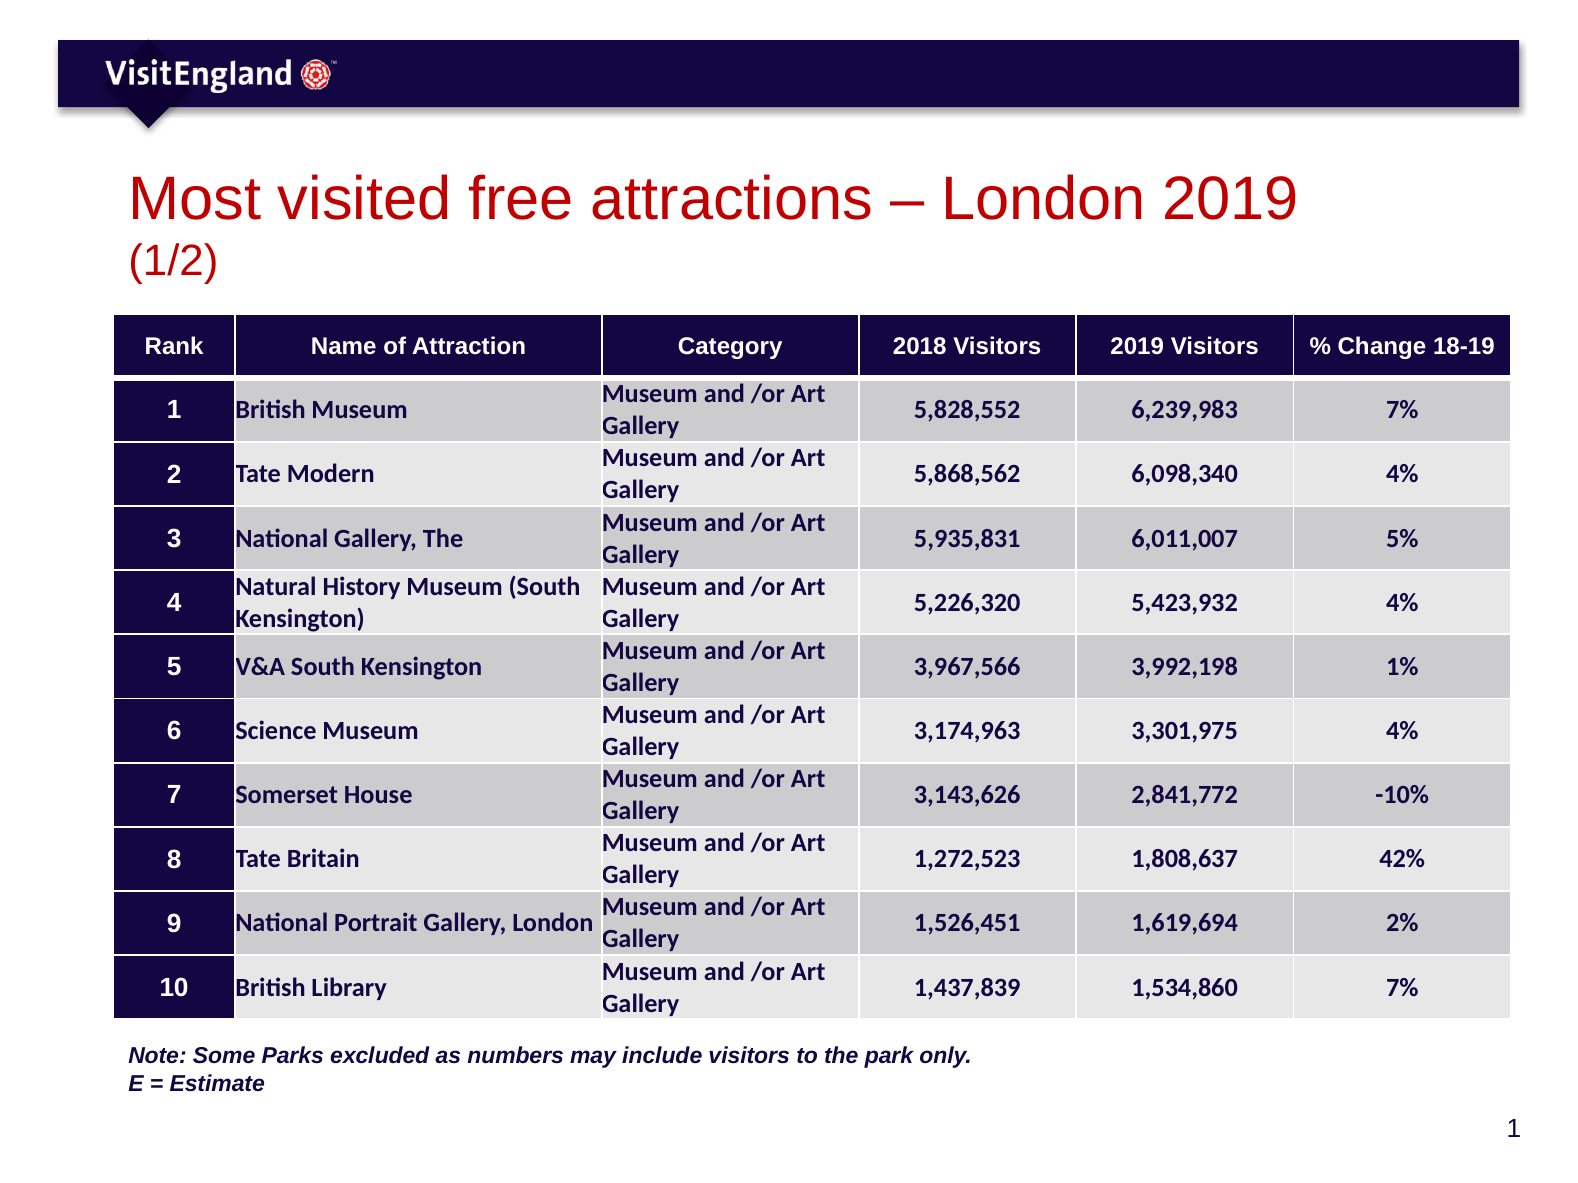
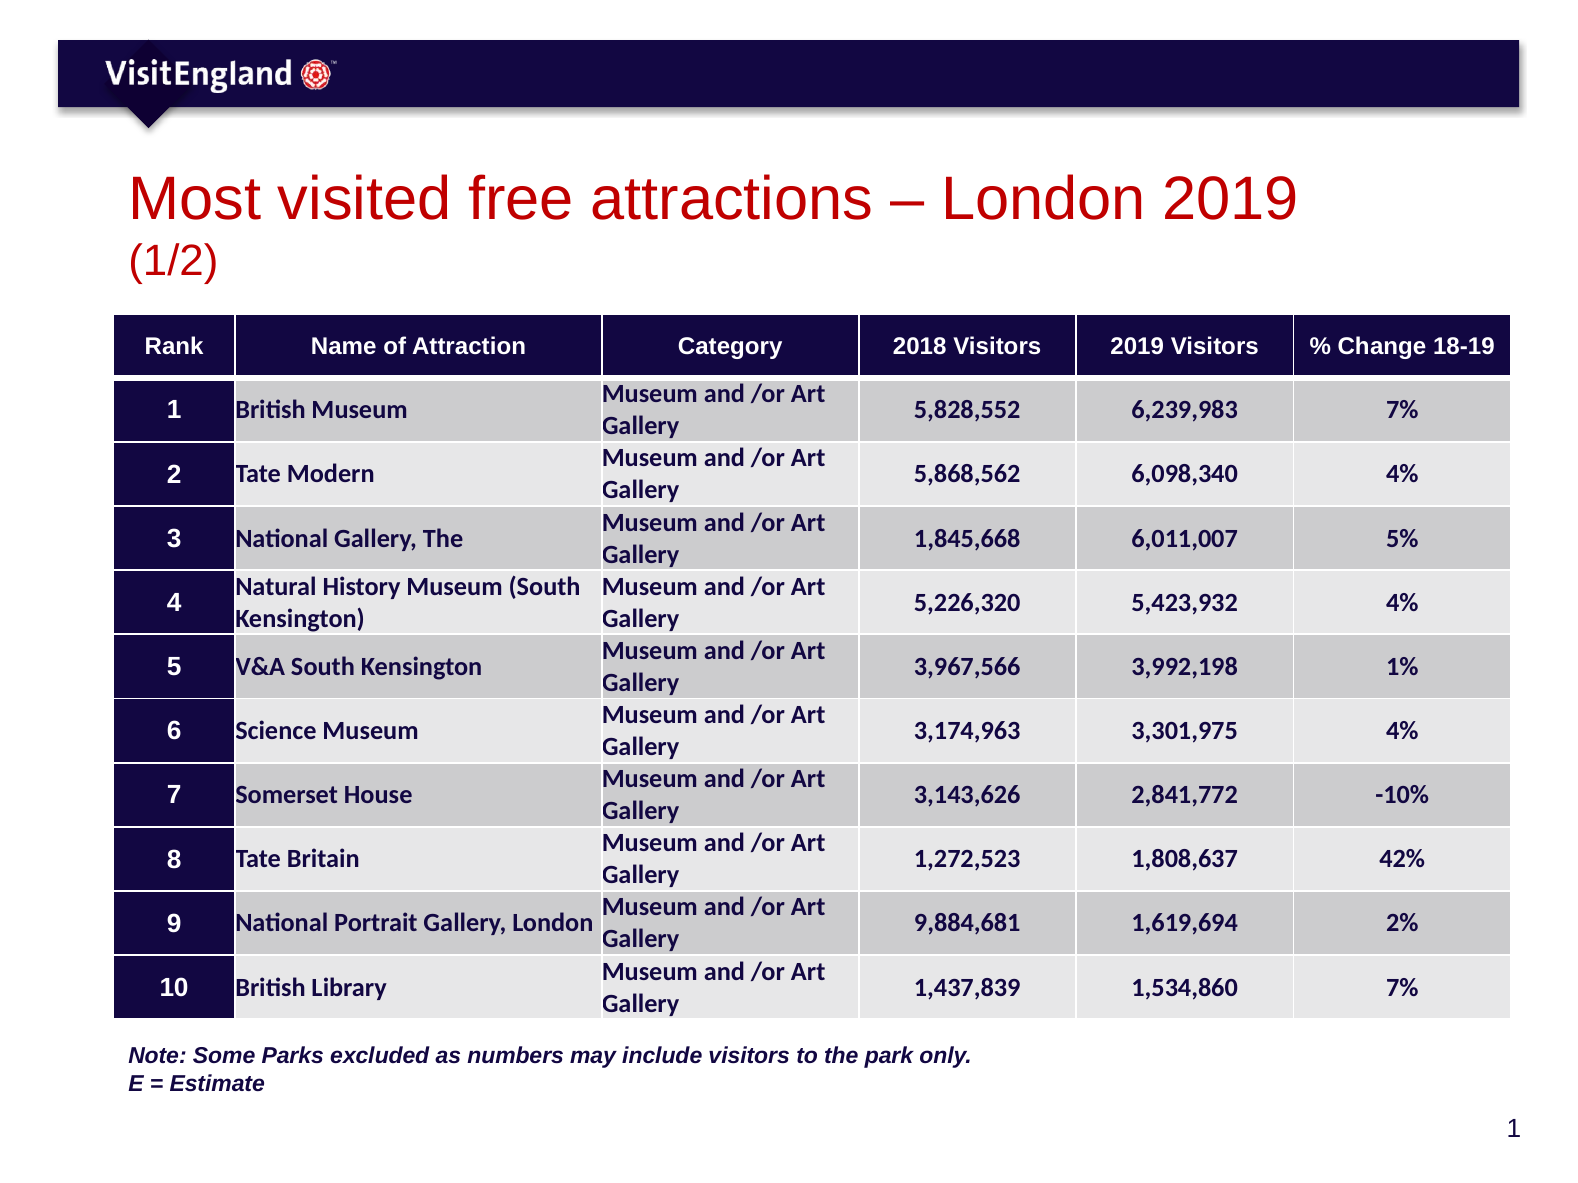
5,935,831: 5,935,831 -> 1,845,668 (967, 539)
1,526,451: 1,526,451 -> 9,884,681 (967, 924)
